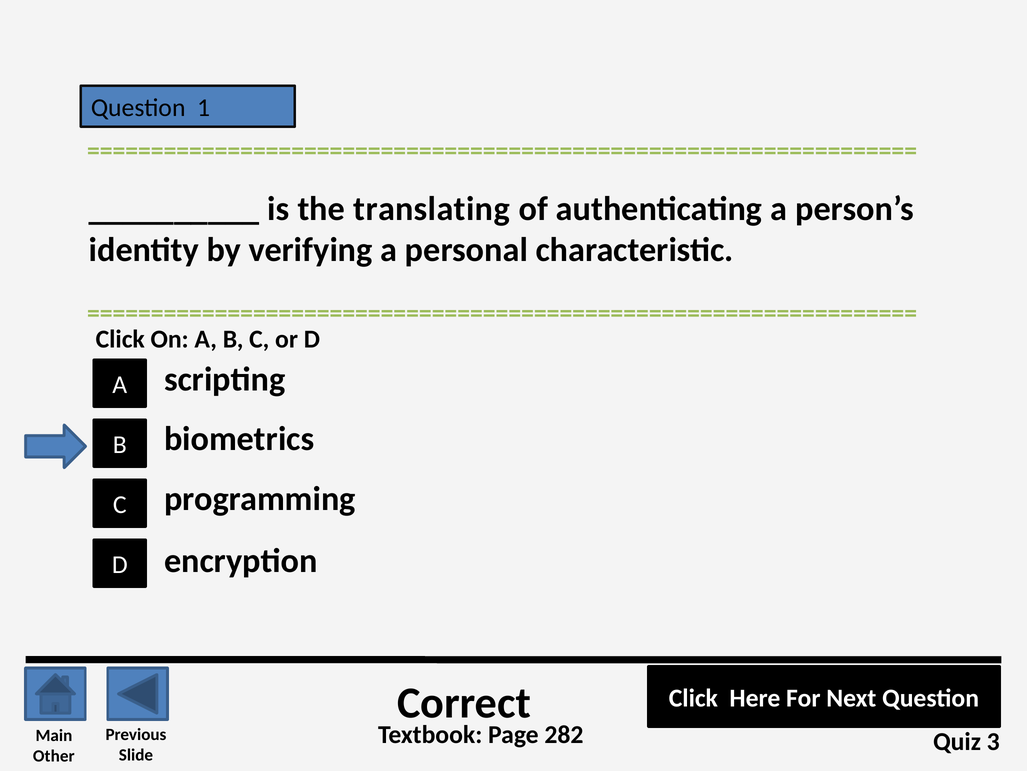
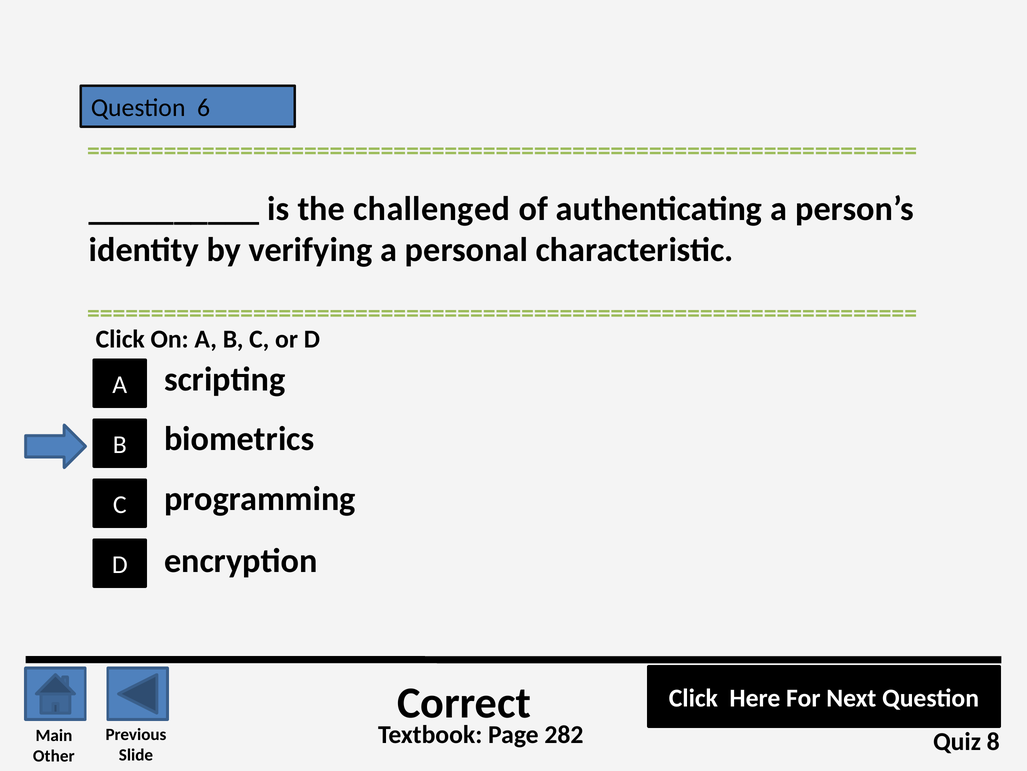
1: 1 -> 6 (204, 108)
translating: translating -> challenged (432, 208)
3: 3 -> 8 (993, 741)
